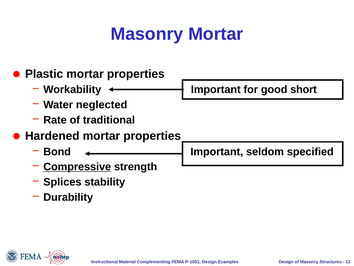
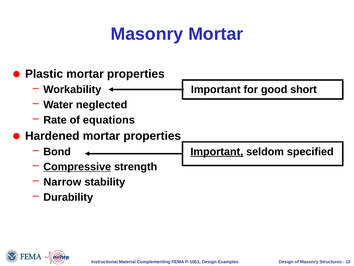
traditional: traditional -> equations (109, 120)
Important underline: none -> present (217, 151)
Splices: Splices -> Narrow (62, 182)
